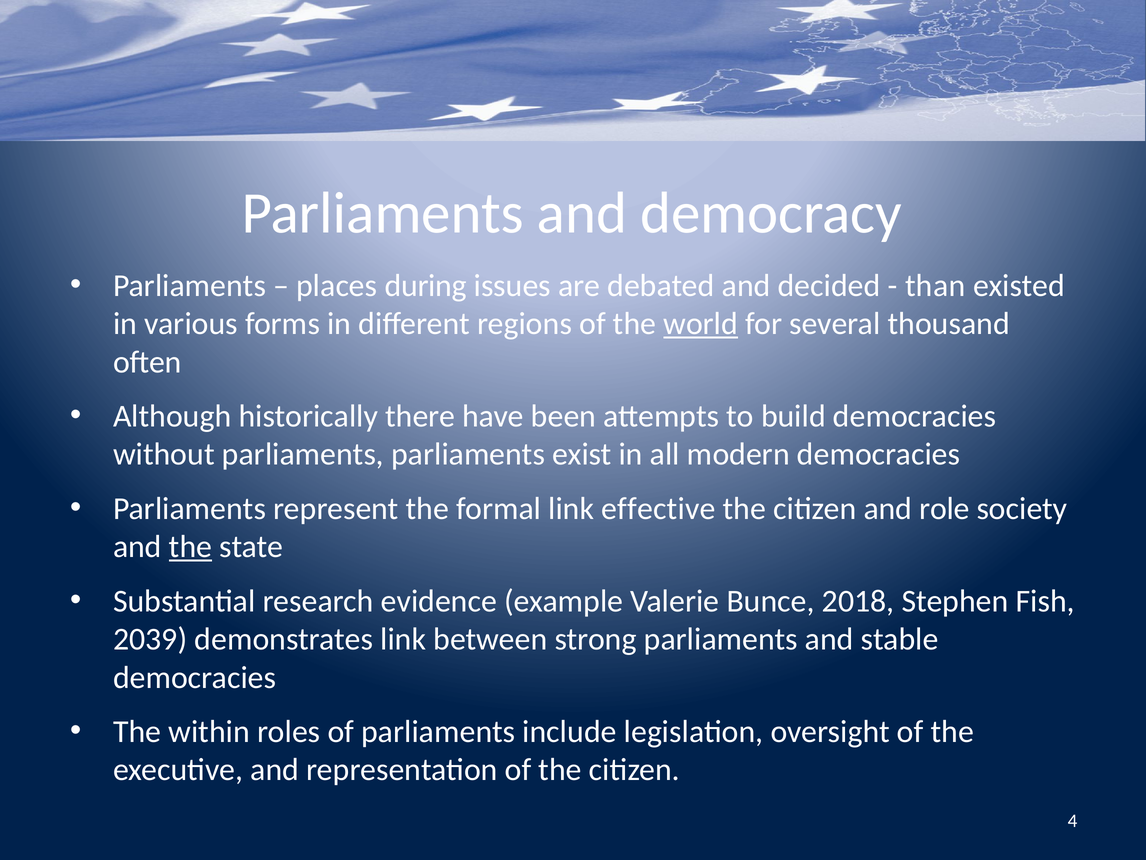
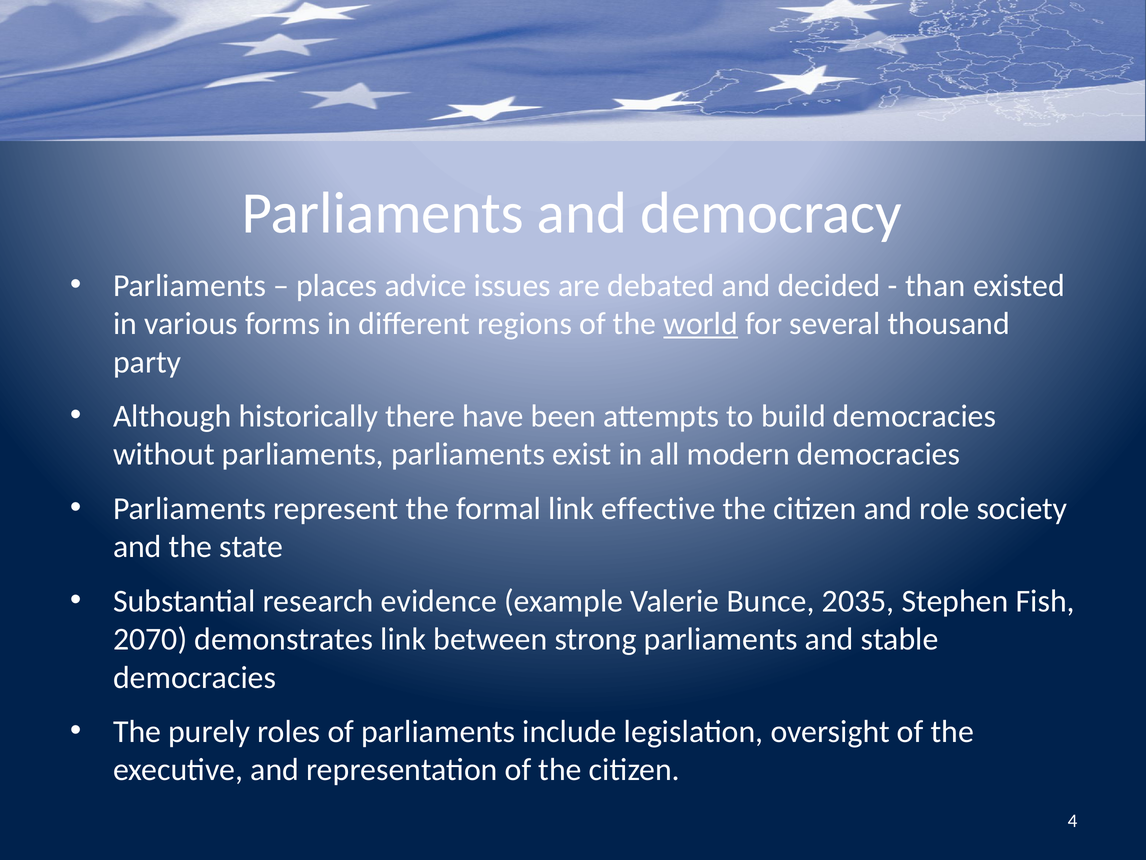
during: during -> advice (426, 285)
often: often -> party (147, 362)
the underline: present -> none (191, 547)
2018: 2018 -> 2035 (858, 601)
2039: 2039 -> 2070 (150, 639)
within: within -> purely (209, 731)
